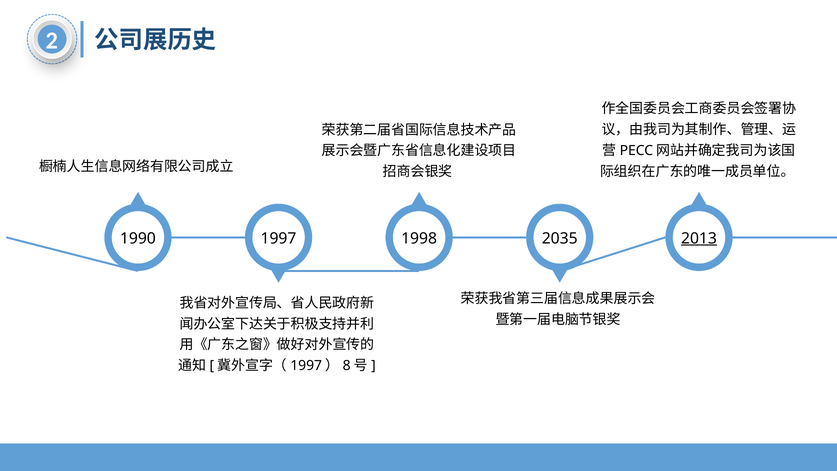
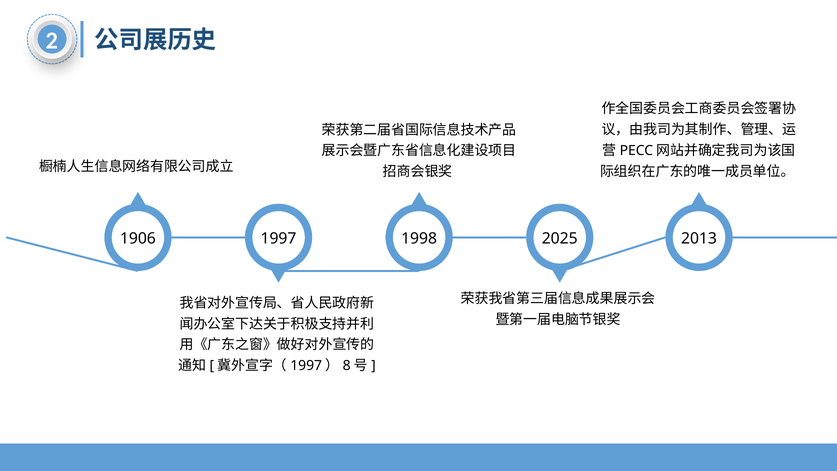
1990: 1990 -> 1906 (138, 238)
2035: 2035 -> 2025 (560, 238)
2013 underline: present -> none (699, 238)
